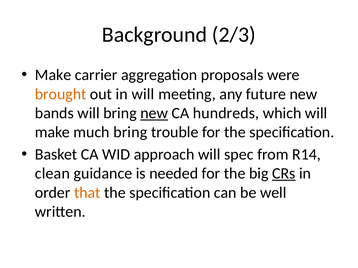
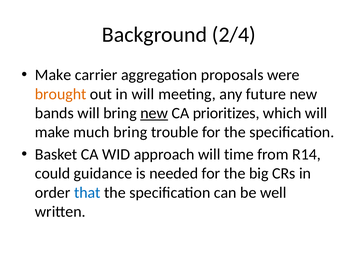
2/3: 2/3 -> 2/4 (234, 35)
hundreds: hundreds -> prioritizes (226, 113)
spec: spec -> time (239, 155)
clean: clean -> could (53, 174)
CRs underline: present -> none (284, 174)
that colour: orange -> blue (87, 193)
